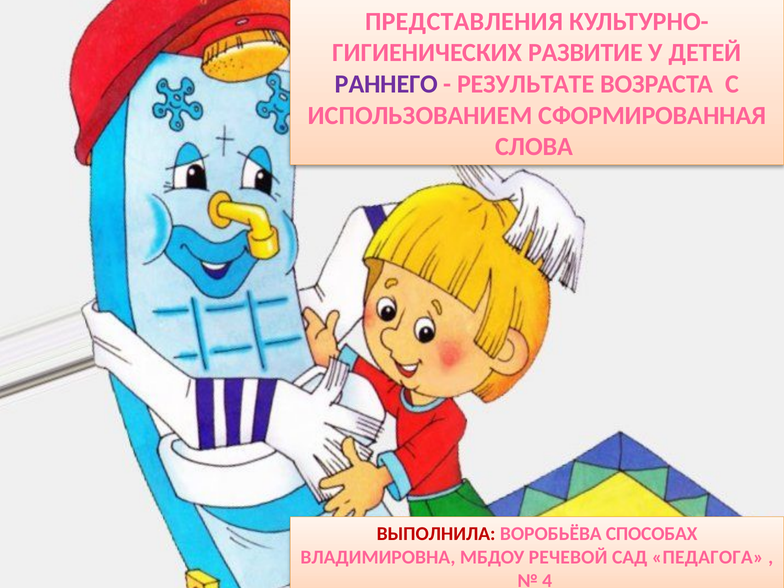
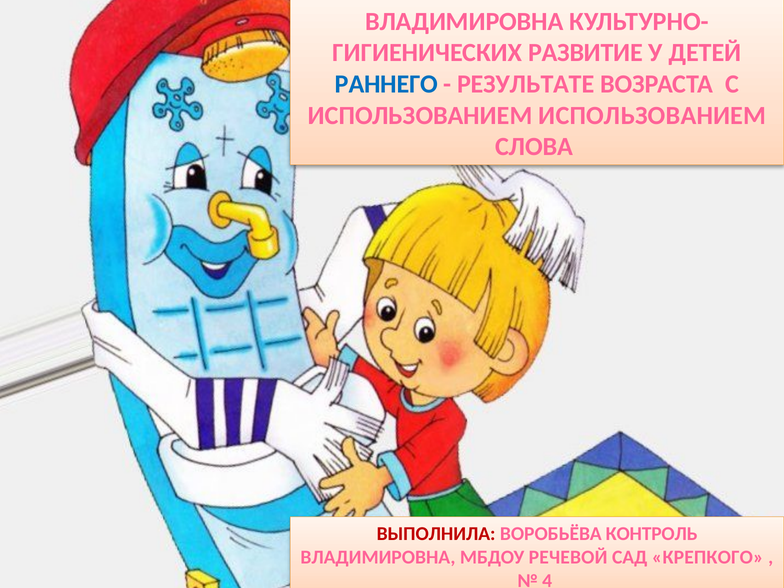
ПРЕДСТАВЛЕНИЯ: ПРЕДСТАВЛЕНИЯ -> ВЛАДИМИРОВНА (464, 21)
РАННЕГО colour: purple -> blue (386, 84)
ИСПОЛЬЗОВАНИЕМ СФОРМИРОВАННАЯ: СФОРМИРОВАННАЯ -> ИСПОЛЬЗОВАНИЕМ (652, 115)
СПОСОБАХ: СПОСОБАХ -> КОНТРОЛЬ (652, 534)
ПЕДАГОГА: ПЕДАГОГА -> КРЕПКОГО (708, 557)
